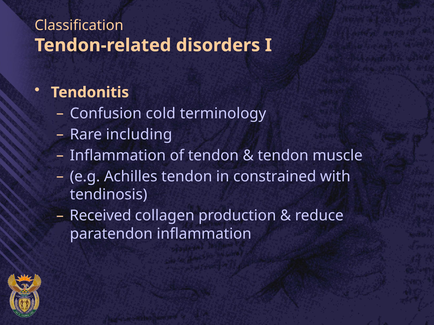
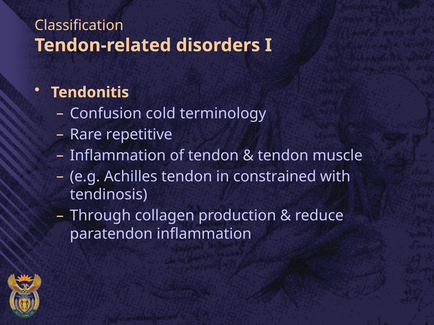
including: including -> repetitive (139, 135)
Received: Received -> Through (100, 216)
